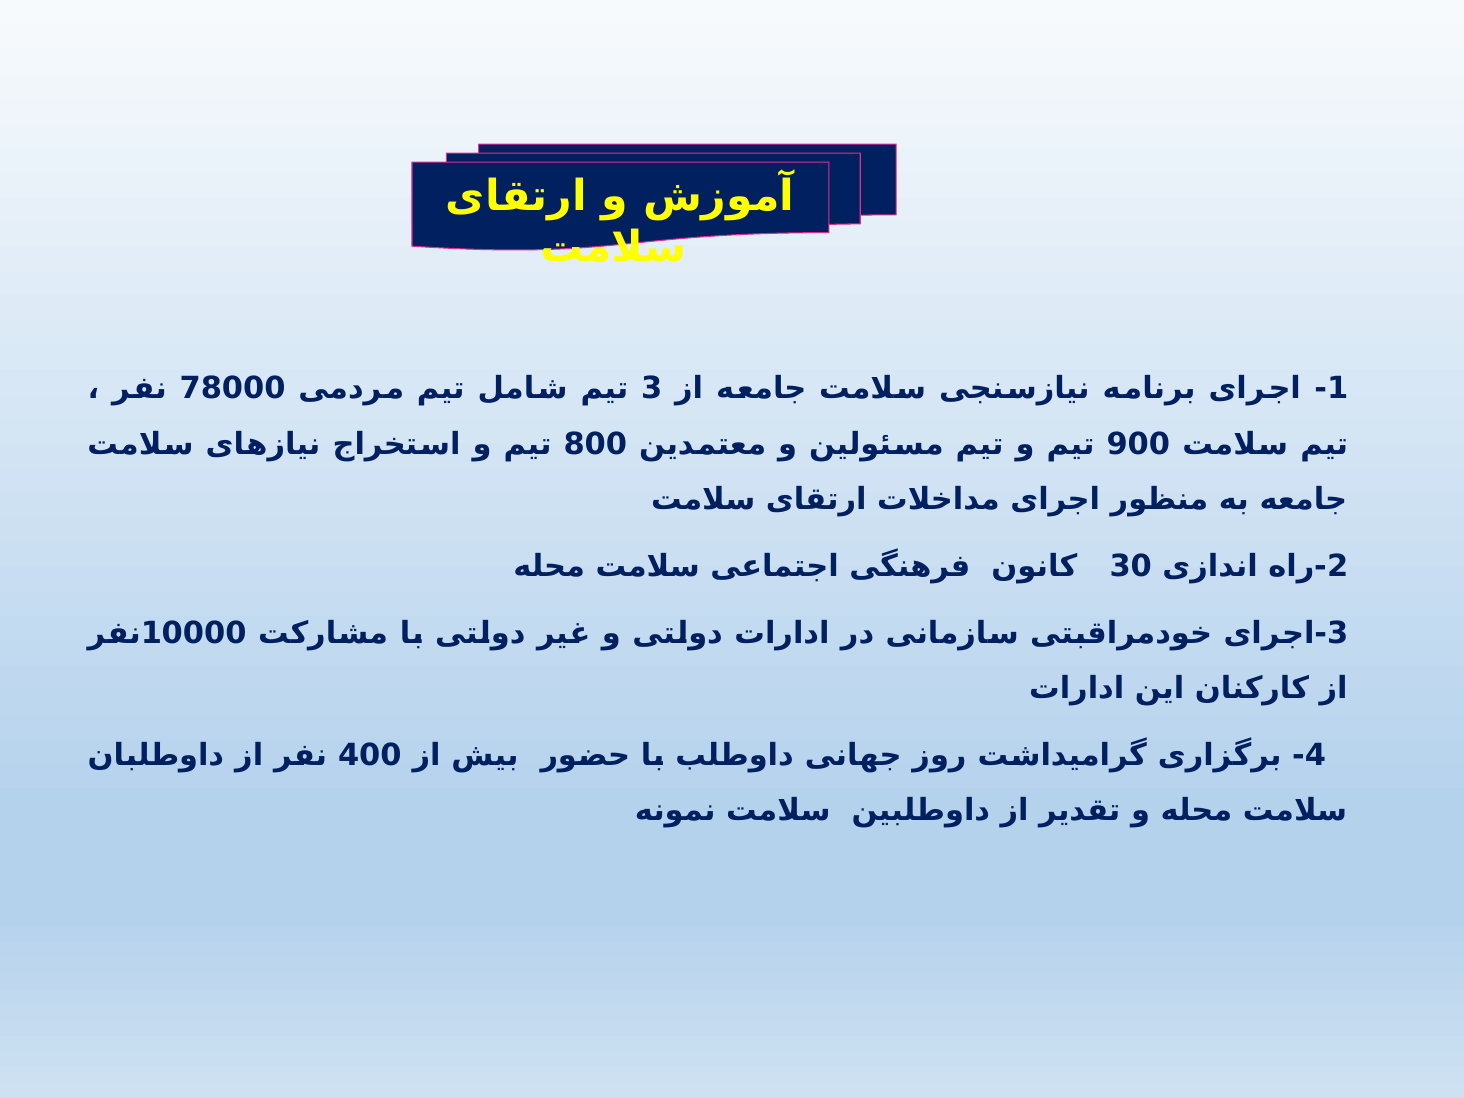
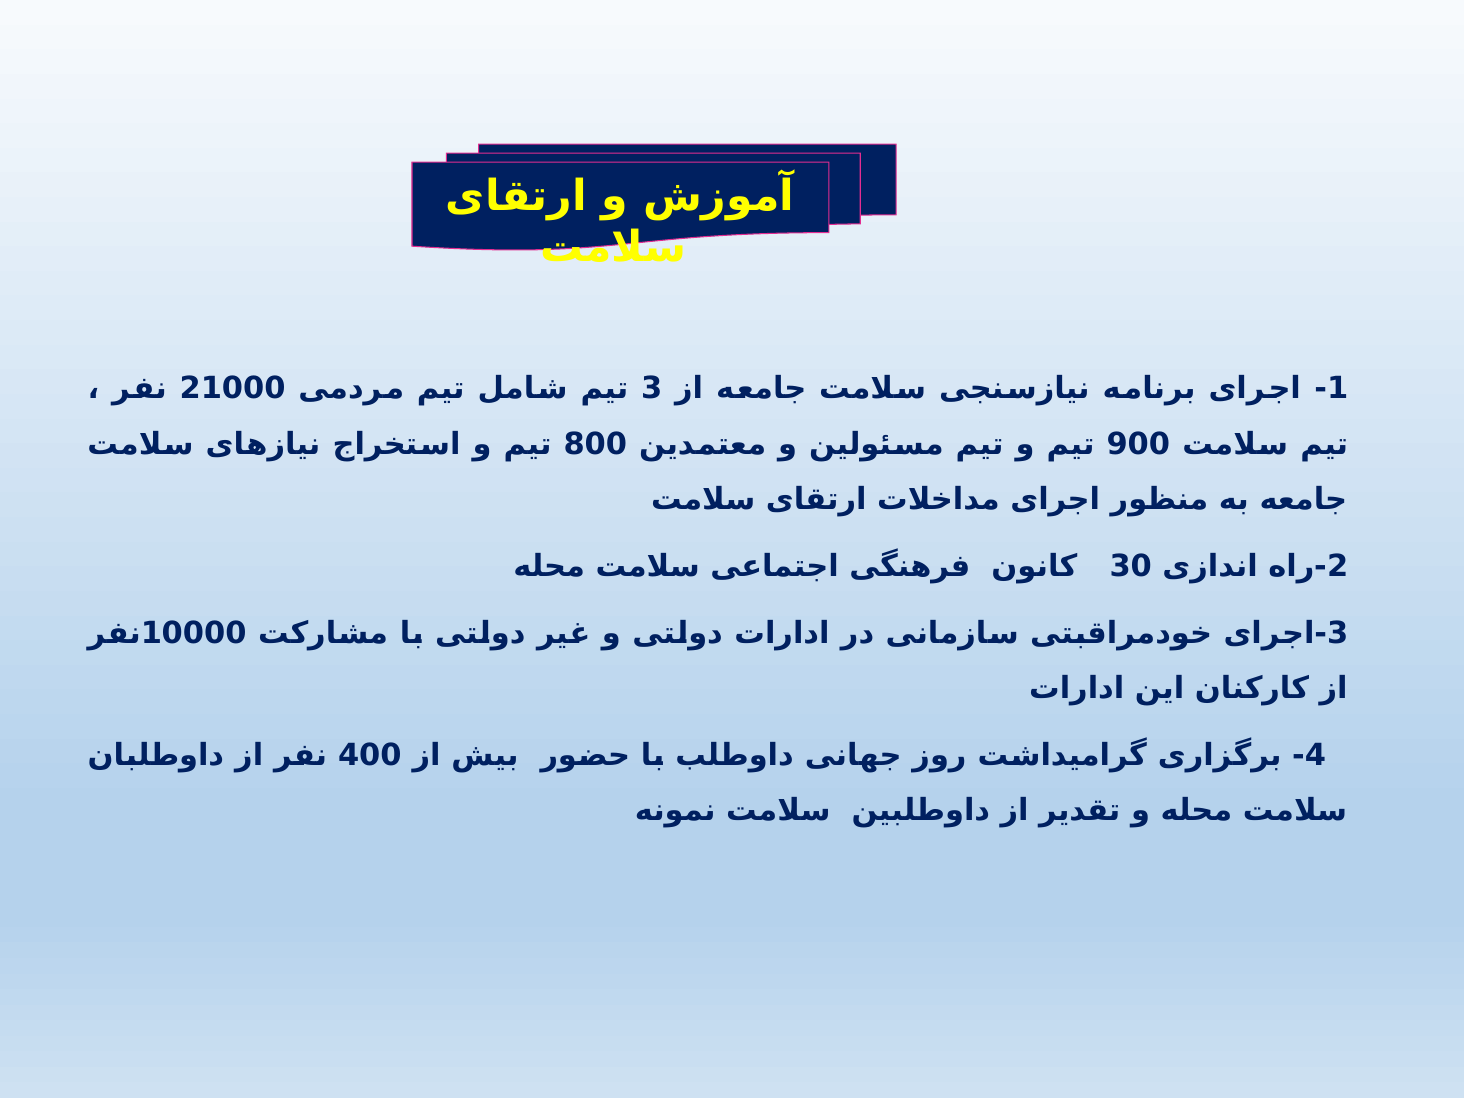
78000: 78000 -> 21000 (233, 389)
